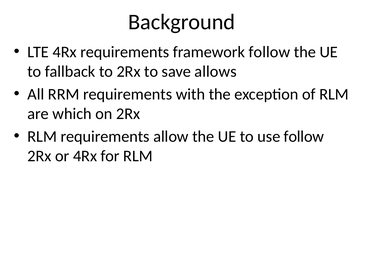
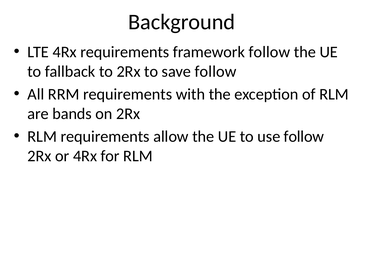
save allows: allows -> follow (216, 71)
which: which -> bands (72, 114)
